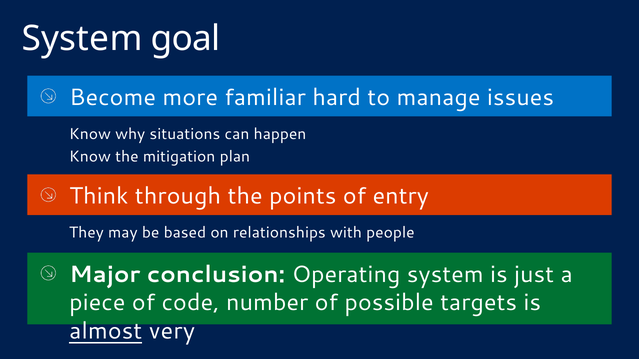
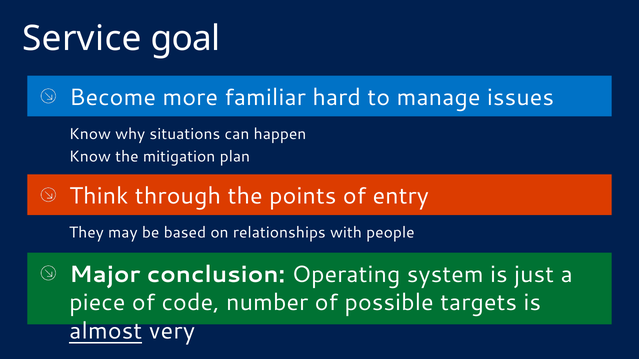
System: System -> Service (82, 39)
